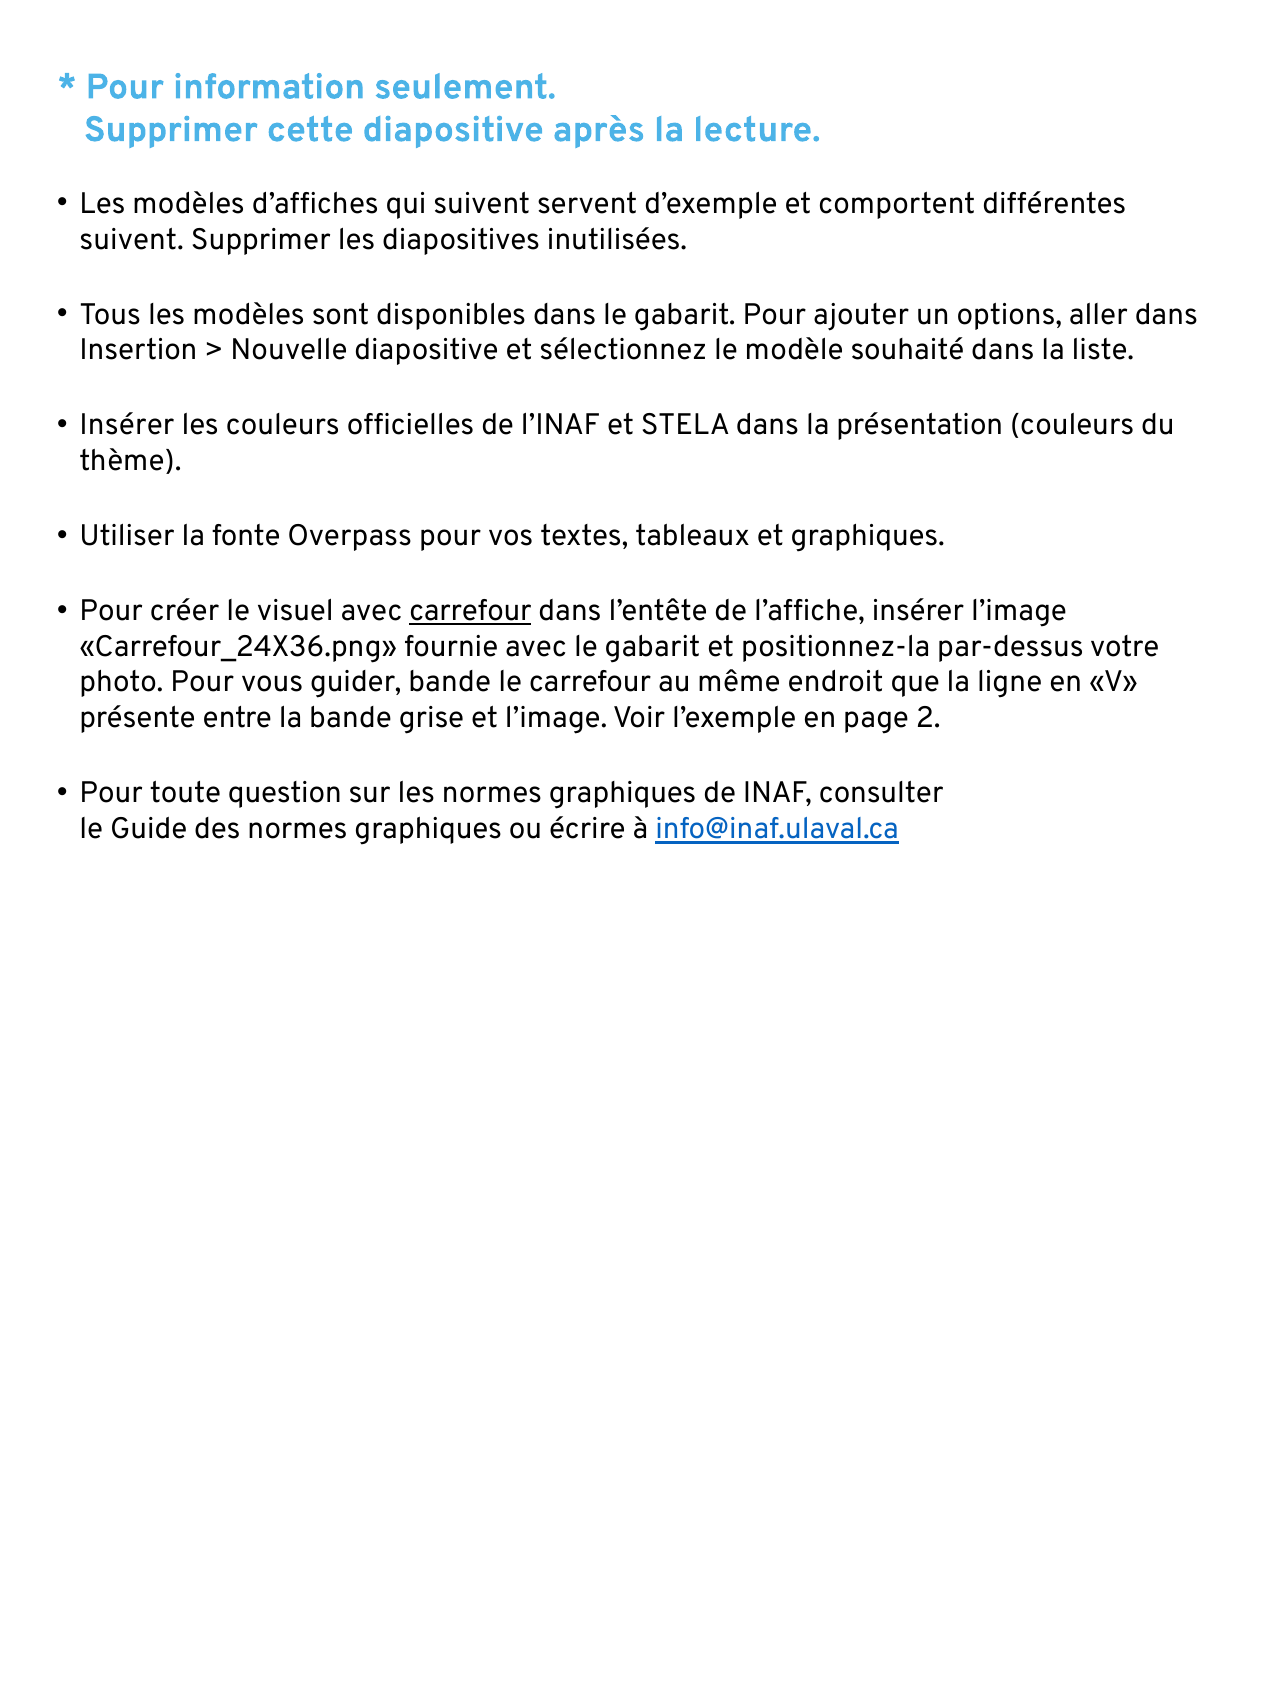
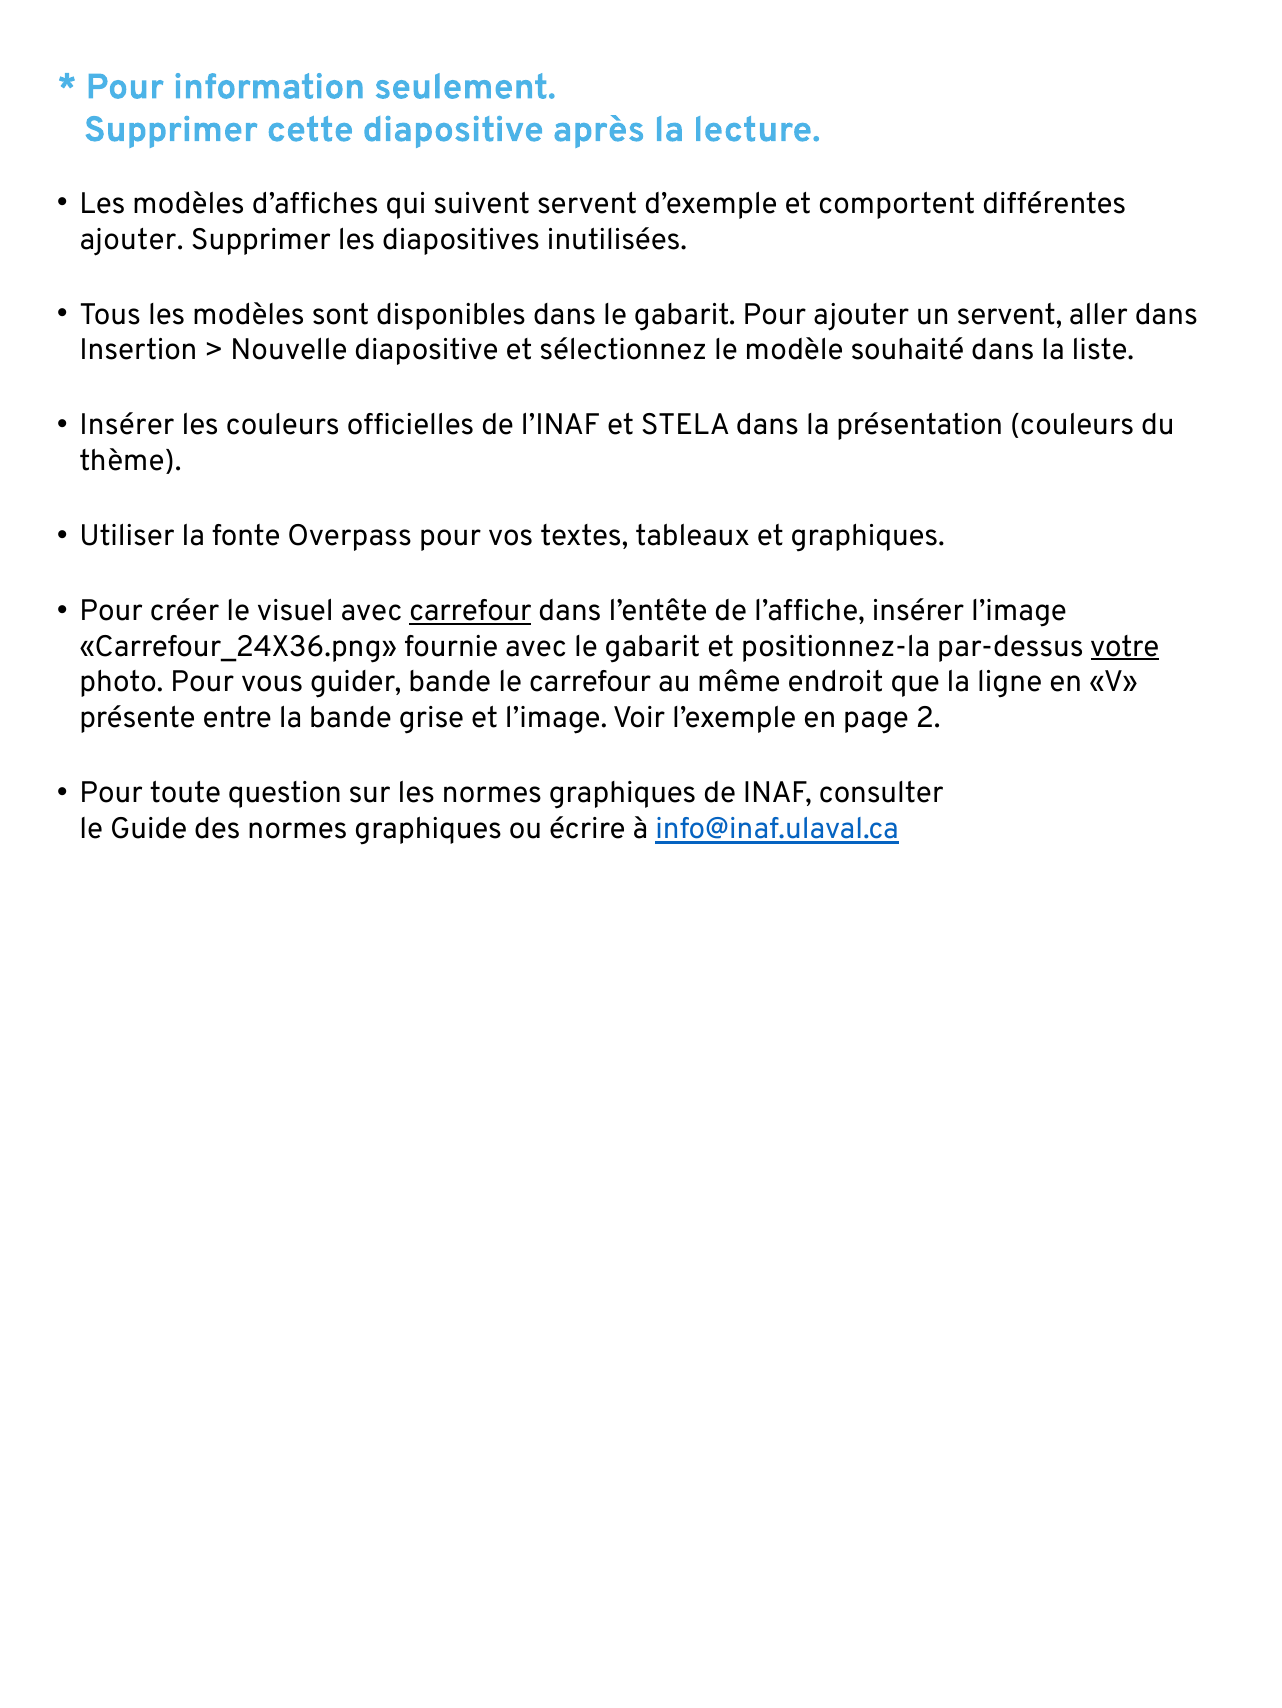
suivent: suivent -> ajouter (132, 239)
un options: options -> servent (1009, 314)
votre underline: none -> present (1125, 647)
